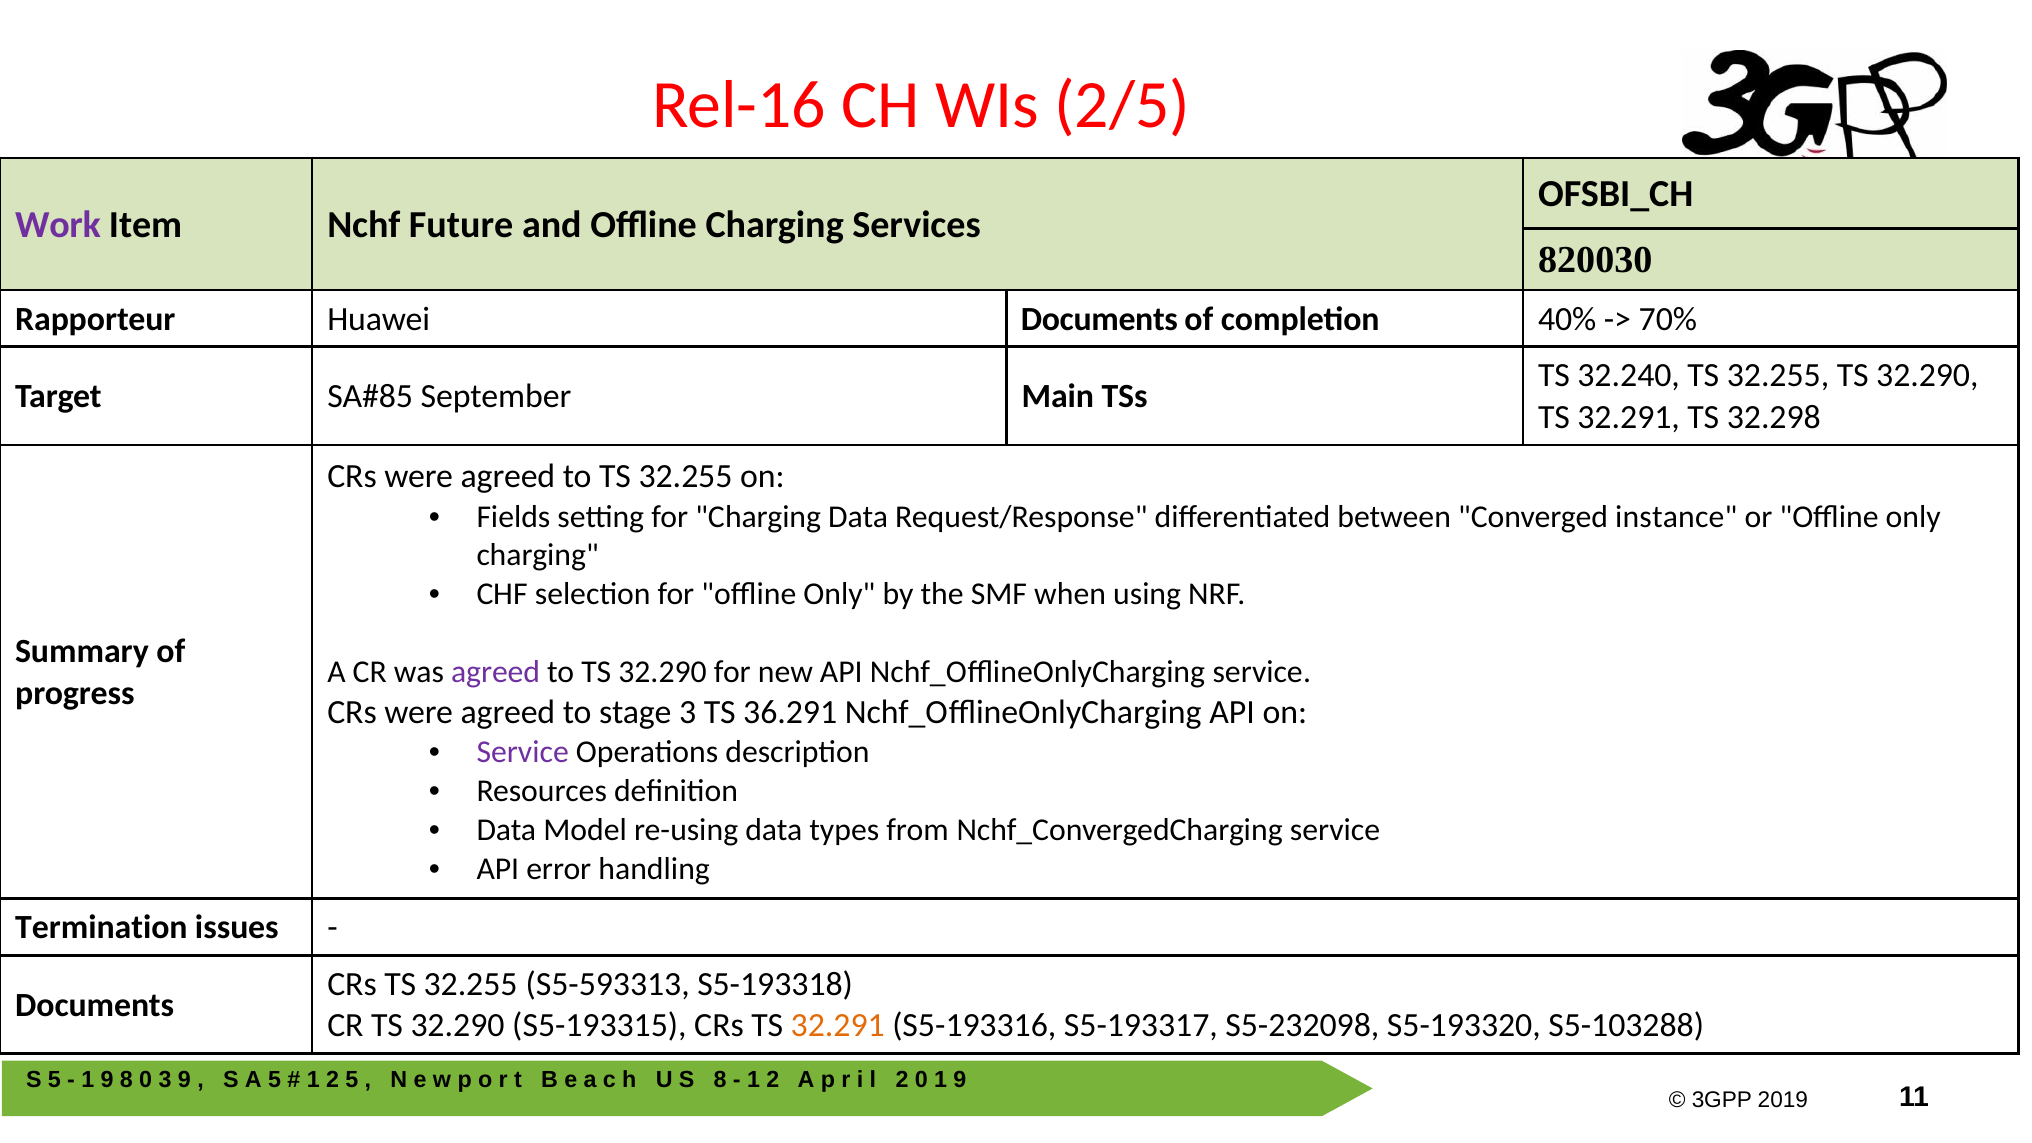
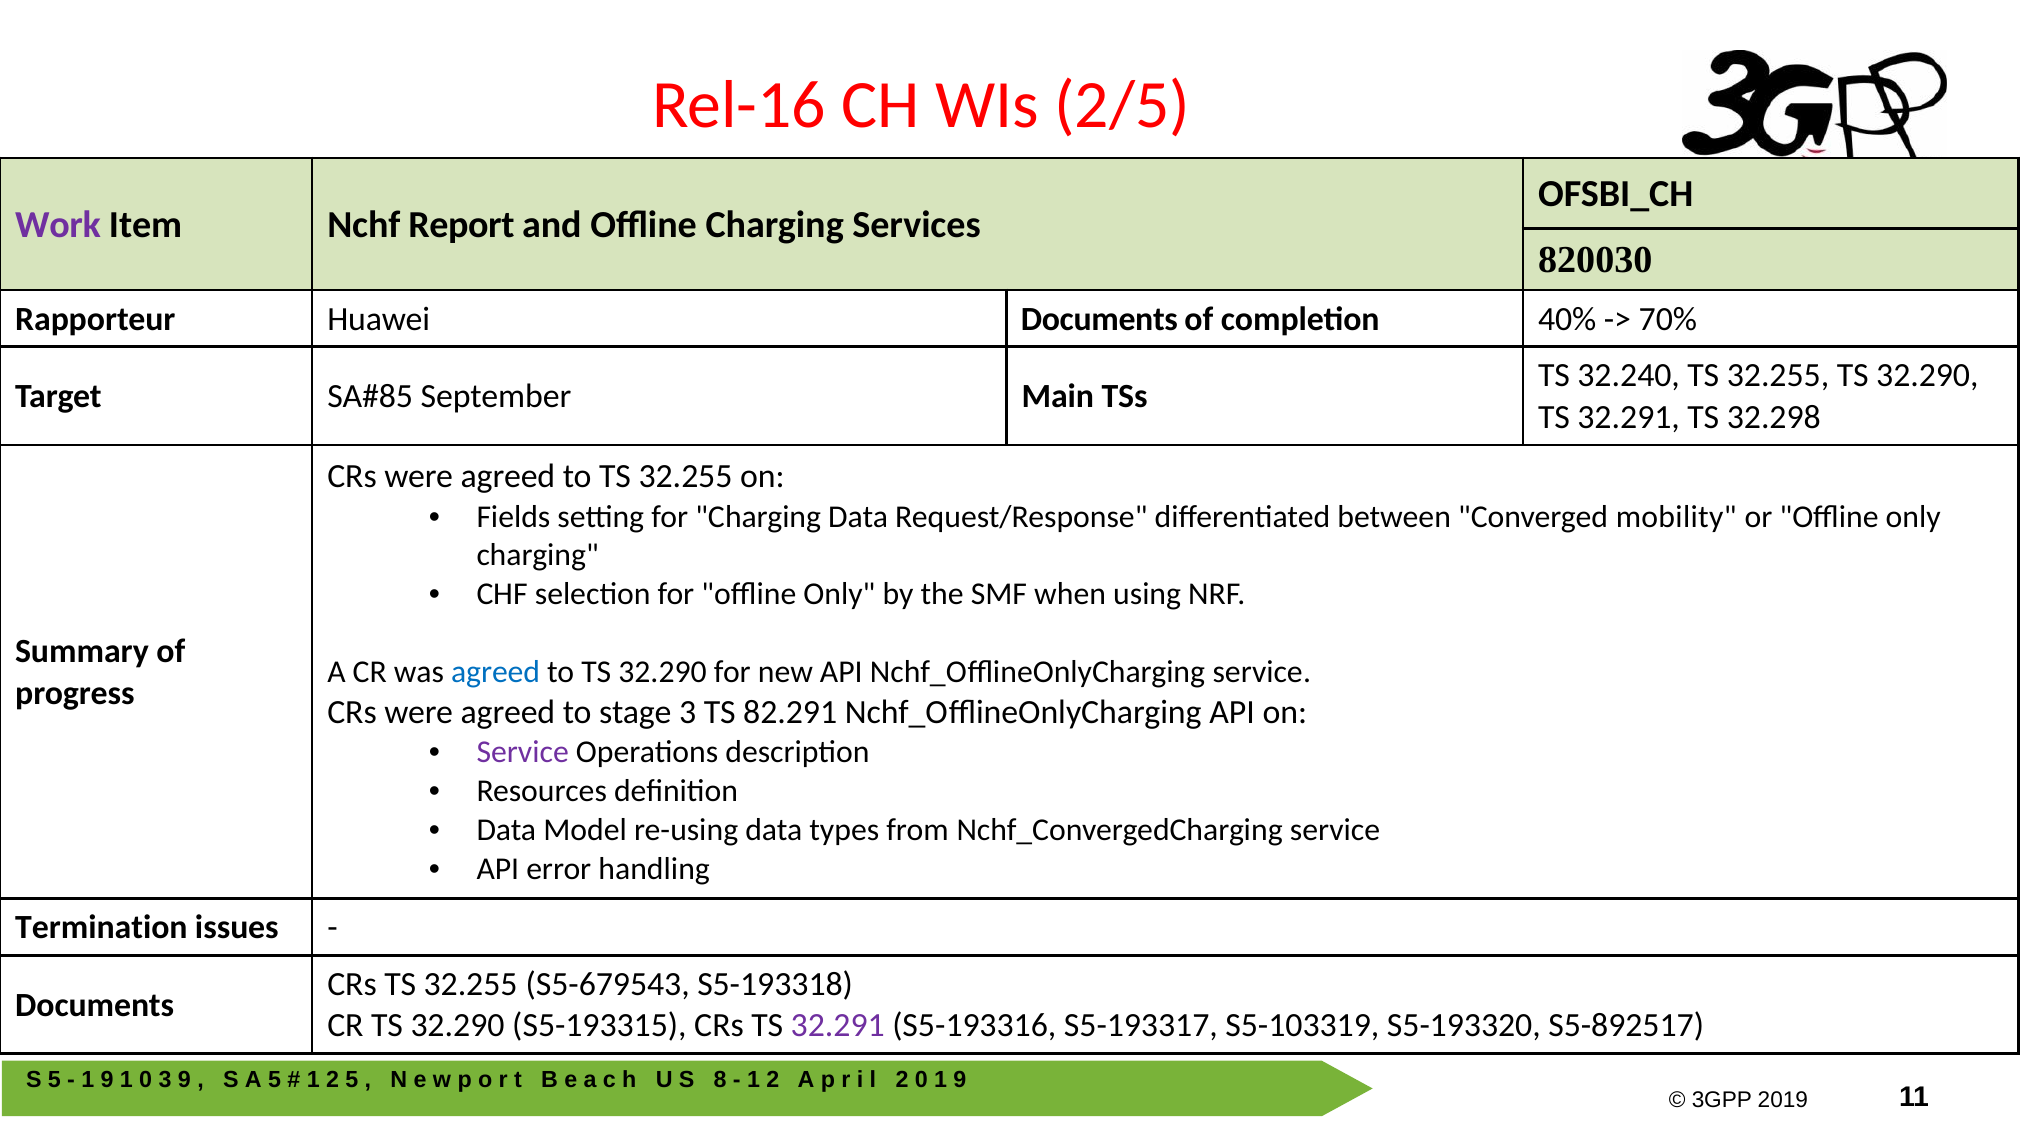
Future: Future -> Report (461, 225)
instance: instance -> mobility (1676, 517)
agreed colour: purple -> blue (496, 672)
36.291: 36.291 -> 82.291 (790, 712)
S5-593313: S5-593313 -> S5-679543 (608, 984)
32.291 colour: orange -> purple (838, 1026)
S5-232098: S5-232098 -> S5-103319 (1302, 1026)
S5-103288: S5-103288 -> S5-892517 (1626, 1026)
8: 8 -> 1 (126, 1080)
